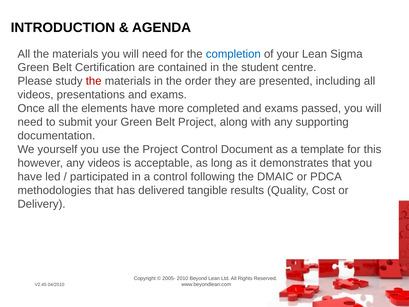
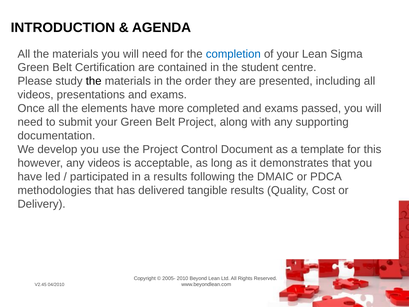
the colour: red -> black (94, 81)
yourself: yourself -> develop (57, 149)
a control: control -> results (170, 177)
